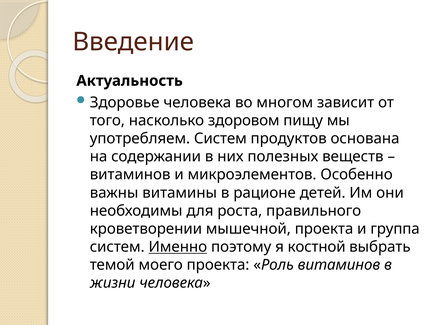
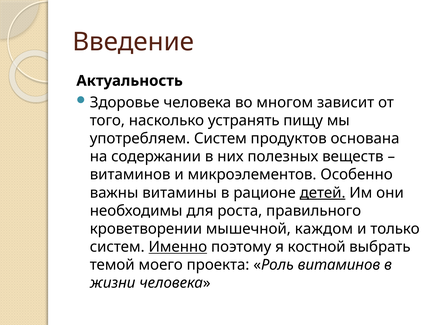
здоровом: здоровом -> устранять (244, 121)
детей underline: none -> present (323, 193)
мышечной проекта: проекта -> каждом (324, 229)
группа: группа -> только (395, 229)
